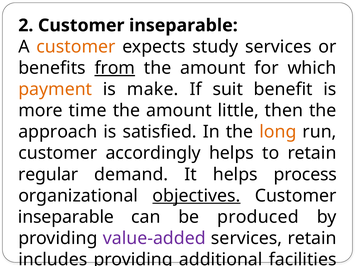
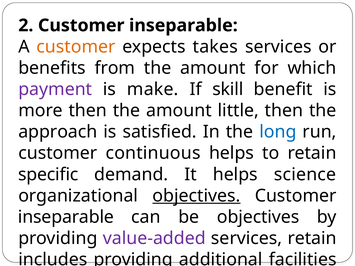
study: study -> takes (215, 47)
from underline: present -> none (115, 68)
payment colour: orange -> purple (55, 89)
suit: suit -> skill (228, 89)
more time: time -> then (88, 111)
long colour: orange -> blue (278, 132)
accordingly: accordingly -> continuous (153, 153)
regular: regular -> specific (48, 175)
process: process -> science (305, 175)
be produced: produced -> objectives (258, 217)
